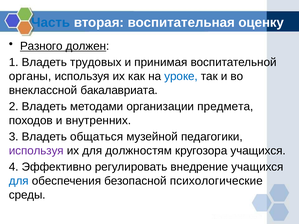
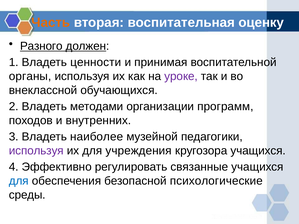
Часть colour: blue -> orange (51, 23)
трудовых: трудовых -> ценности (96, 62)
уроке colour: blue -> purple (181, 76)
бакалавриата: бакалавриата -> обучающихся (119, 90)
предмета: предмета -> программ (225, 107)
общаться: общаться -> наиболее (97, 137)
должностям: должностям -> учреждения (139, 151)
внедрение: внедрение -> связанные (199, 167)
